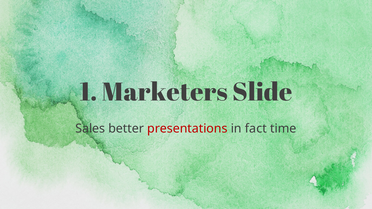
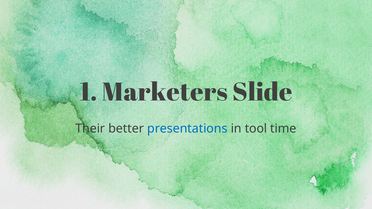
Sales: Sales -> Their (90, 129)
presentations colour: red -> blue (187, 129)
fact: fact -> tool (256, 129)
